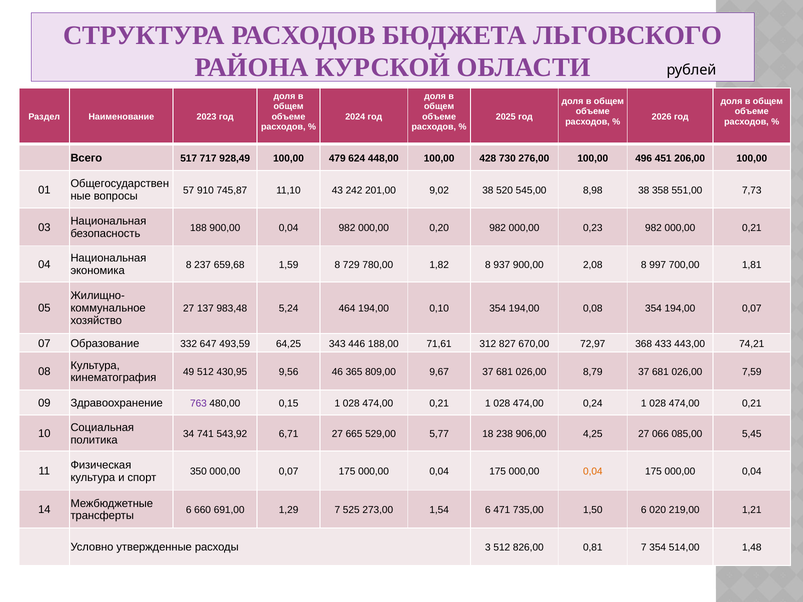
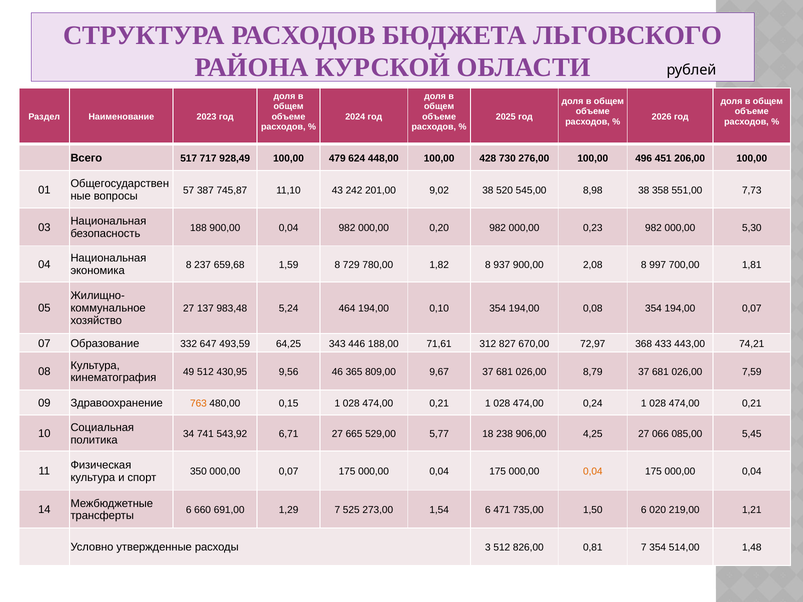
910: 910 -> 387 (205, 190)
000,00 0,21: 0,21 -> 5,30 (752, 228)
763 colour: purple -> orange (198, 404)
